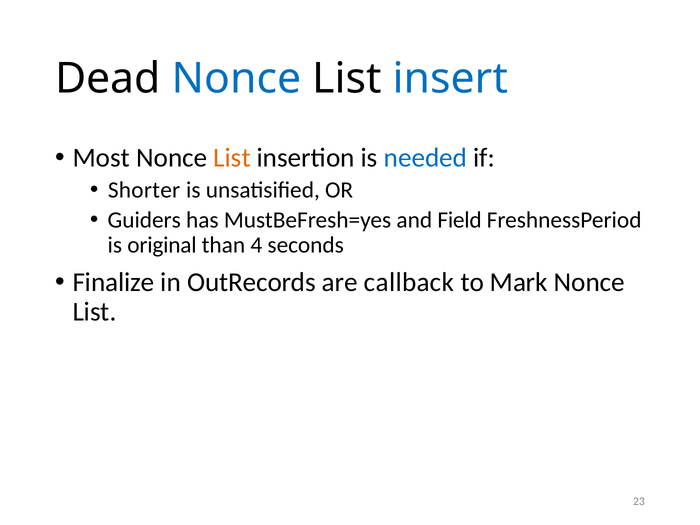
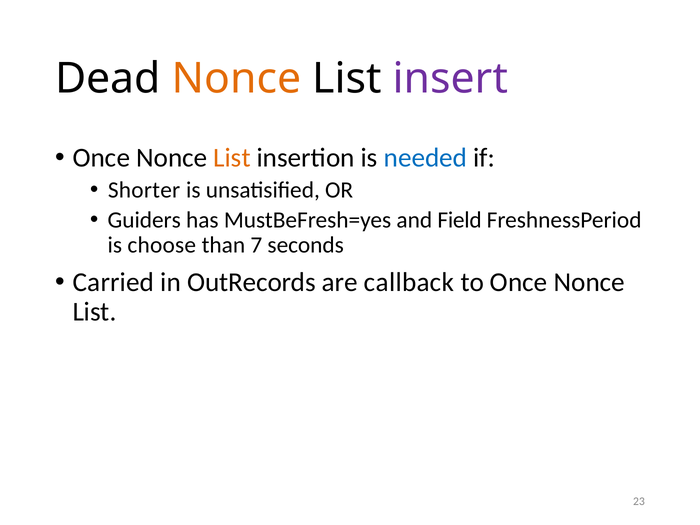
Nonce colour: blue -> orange (237, 78)
insert colour: blue -> purple (450, 78)
Most: Most -> Once (101, 158)
original: original -> choose (162, 245)
4: 4 -> 7 (256, 245)
Finalize: Finalize -> Carried (113, 282)
to Mark: Mark -> Once (519, 282)
